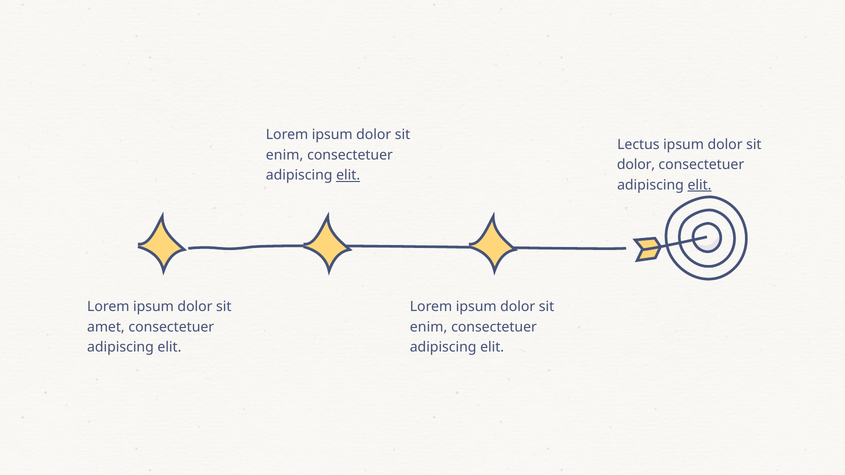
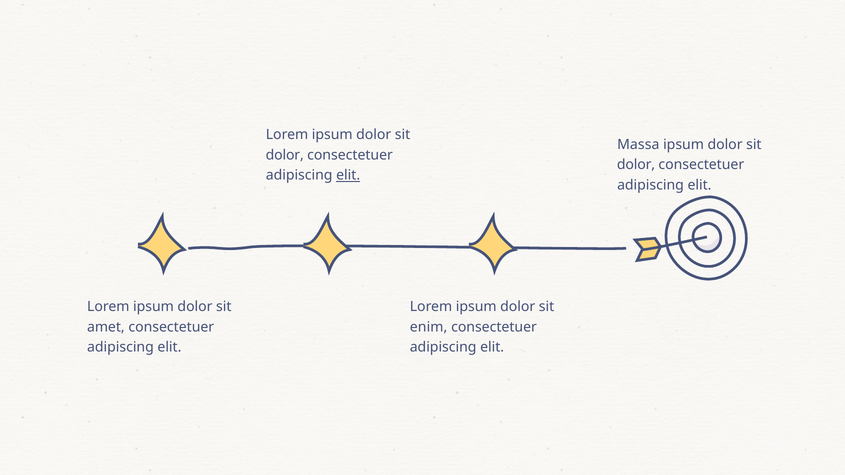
Lectus: Lectus -> Massa (638, 145)
enim: enim -> dolor (285, 155)
elit underline: present -> none (700, 185)
